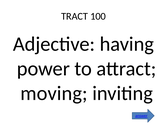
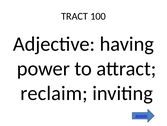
moving: moving -> reclaim (54, 93)
